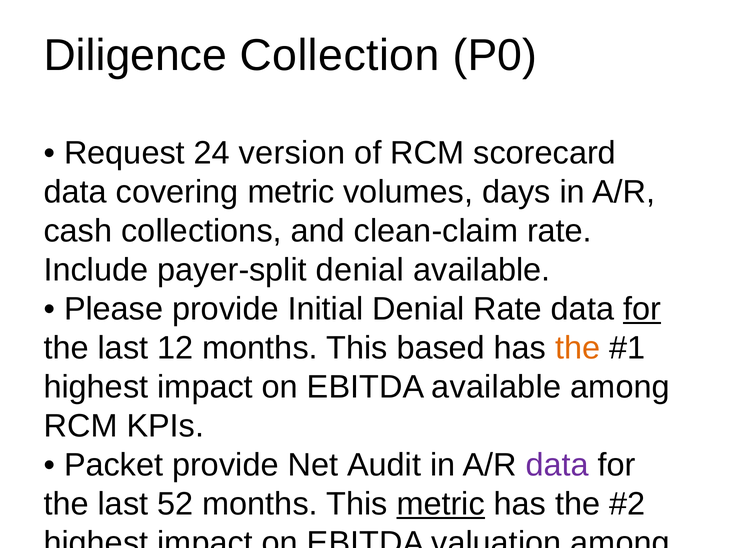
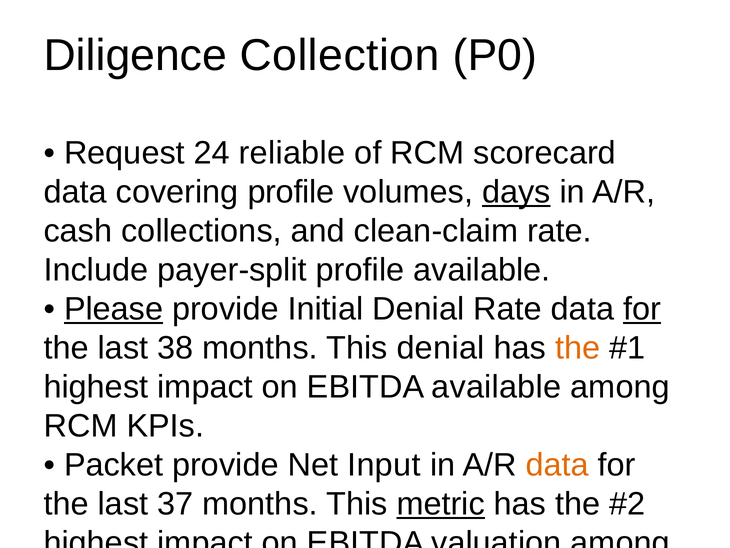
version: version -> reliable (292, 153)
covering metric: metric -> profile (291, 192)
days underline: none -> present (516, 192)
payer-split denial: denial -> profile (360, 270)
Please underline: none -> present (114, 309)
12: 12 -> 38 (175, 348)
This based: based -> denial (441, 348)
Audit: Audit -> Input (384, 465)
data colour: purple -> orange (557, 465)
52: 52 -> 37 (175, 504)
